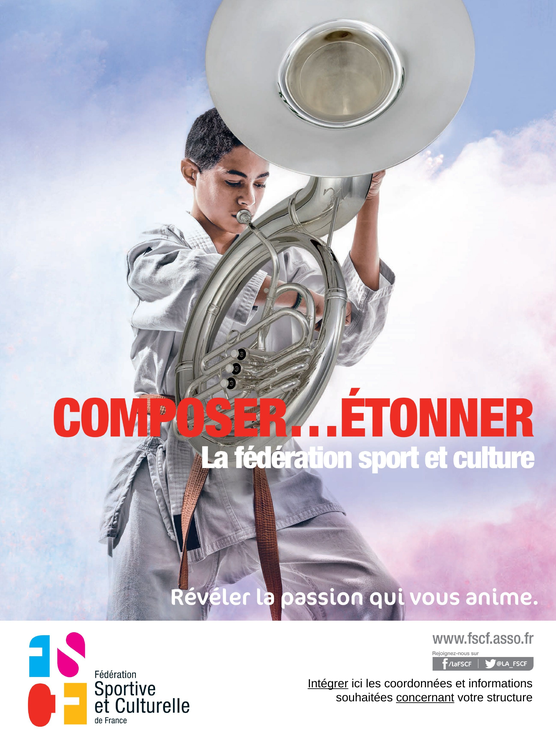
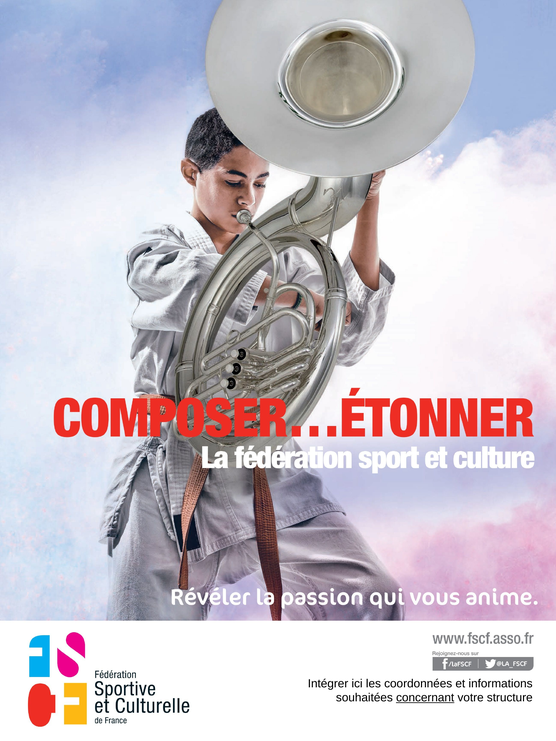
Intégrer underline: present -> none (328, 684)
